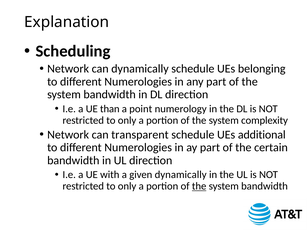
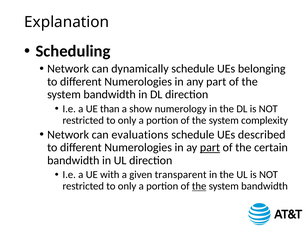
point: point -> show (141, 109)
transparent: transparent -> evaluations (140, 135)
additional: additional -> described (262, 135)
part underline: none -> present (210, 148)
given dynamically: dynamically -> transparent (181, 175)
